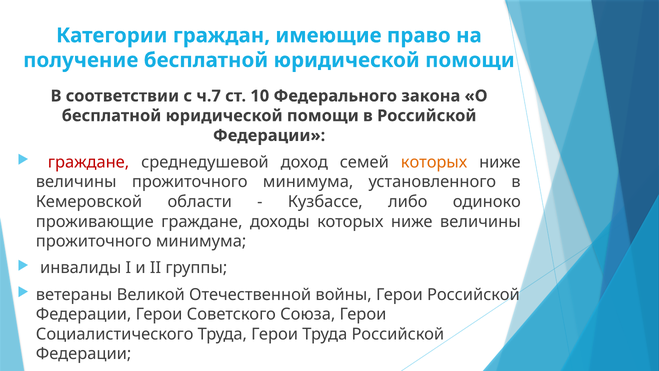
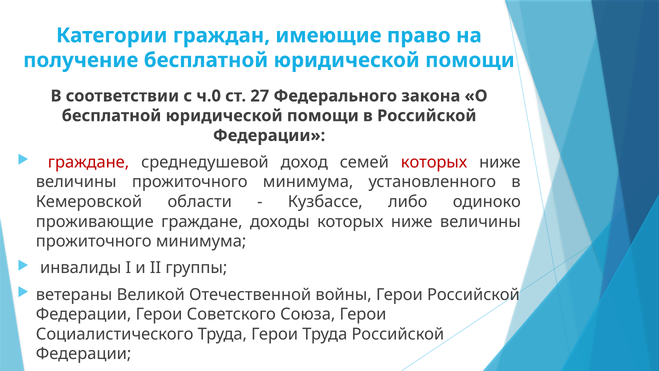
ч.7: ч.7 -> ч.0 (209, 96)
10: 10 -> 27 (260, 96)
которых colour: orange -> red (434, 162)
